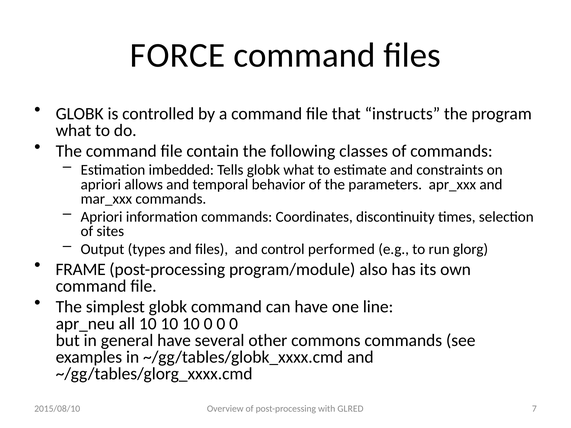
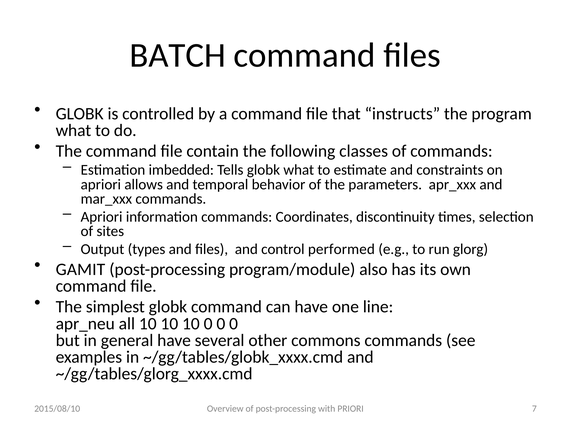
FORCE: FORCE -> BATCH (178, 55)
FRAME: FRAME -> GAMIT (80, 269)
GLRED: GLRED -> PRIORI (351, 409)
